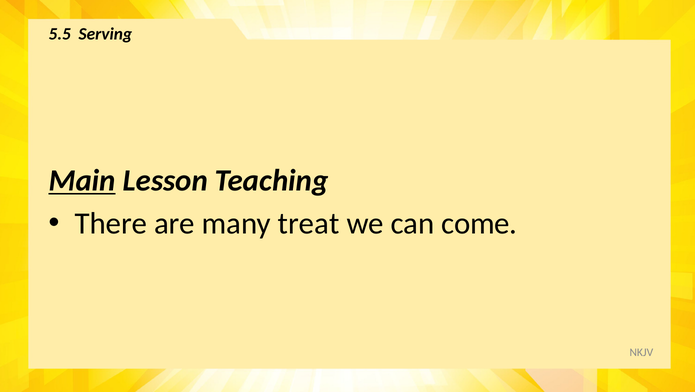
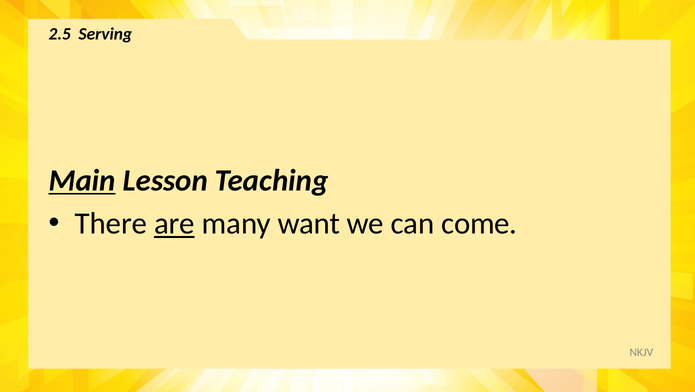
5.5: 5.5 -> 2.5 (60, 34)
are underline: none -> present (174, 224)
treat: treat -> want (309, 224)
